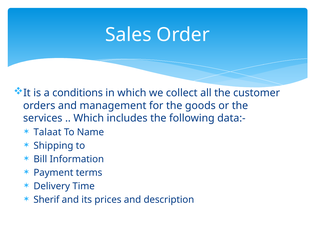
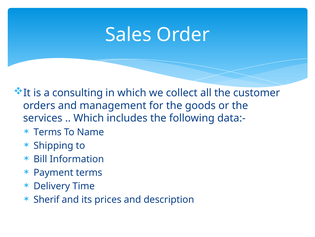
conditions: conditions -> consulting (78, 93)
Talaat: Talaat -> Terms (48, 132)
